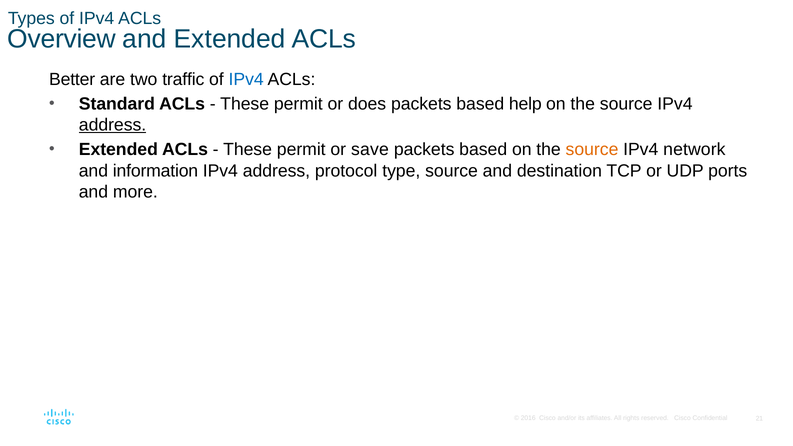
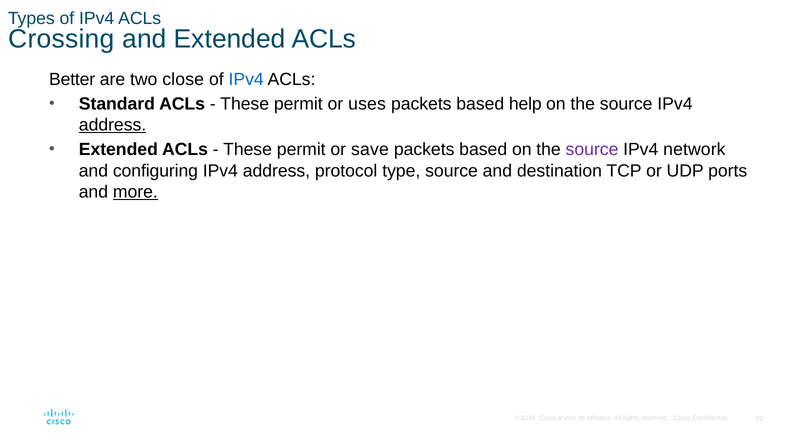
Overview: Overview -> Crossing (61, 39)
traffic: traffic -> close (183, 79)
does: does -> uses (367, 104)
source colour: orange -> purple (592, 150)
information: information -> configuring (155, 171)
more underline: none -> present (135, 192)
